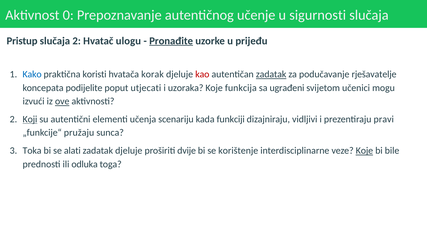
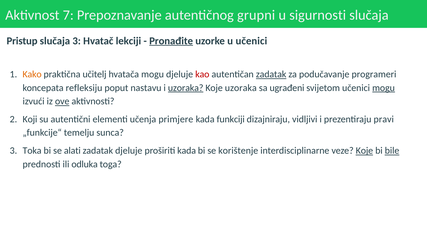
0: 0 -> 7 (68, 15)
učenje: učenje -> grupni (256, 15)
slučaja 2: 2 -> 3 (77, 41)
ulogu: ulogu -> lekciji (128, 41)
u prijeđu: prijeđu -> učenici (251, 41)
Kako colour: blue -> orange (32, 74)
koristi: koristi -> učitelj (95, 74)
hvatača korak: korak -> mogu (153, 74)
rješavatelje: rješavatelje -> programeri (374, 74)
podijelite: podijelite -> refleksiju (84, 88)
utjecati: utjecati -> nastavu (146, 88)
uzoraka underline: none -> present (186, 88)
Koje funkcija: funkcija -> uzoraka (241, 88)
mogu underline: none -> present (384, 88)
Koji underline: present -> none (30, 119)
scenariju: scenariju -> primjere (176, 119)
pružaju: pružaju -> temelju (79, 133)
proširiti dvije: dvije -> kada (187, 151)
bile underline: none -> present (392, 151)
